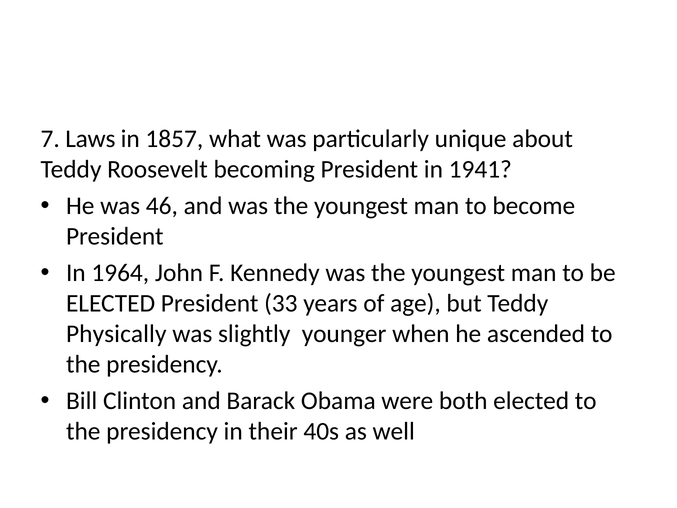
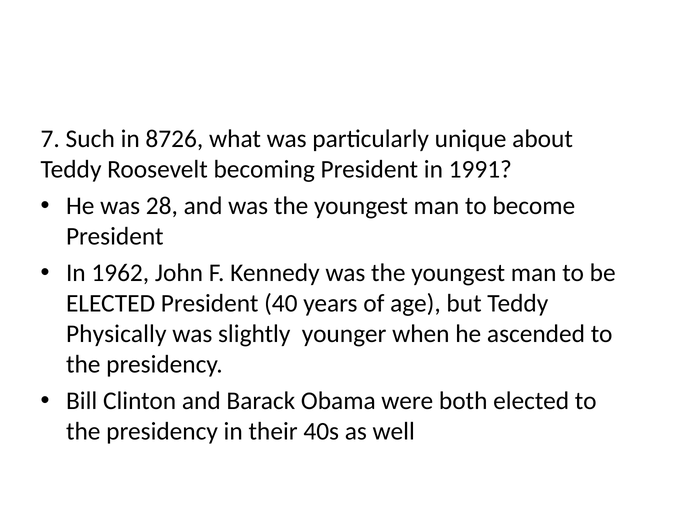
Laws: Laws -> Such (90, 139)
1857: 1857 -> 8726 (174, 139)
1941: 1941 -> 1991 (480, 169)
46: 46 -> 28 (162, 206)
1964: 1964 -> 1962 (120, 273)
33: 33 -> 40 (281, 303)
